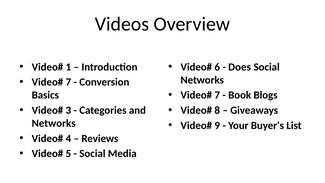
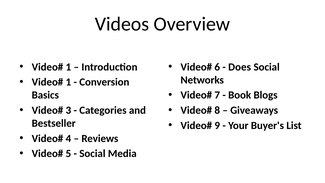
7: 7 -> 1 (68, 82)
Networks: Networks -> Bestseller (54, 123)
